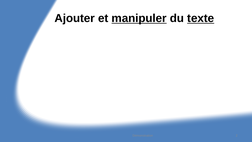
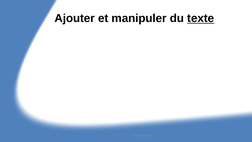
manipuler underline: present -> none (139, 18)
